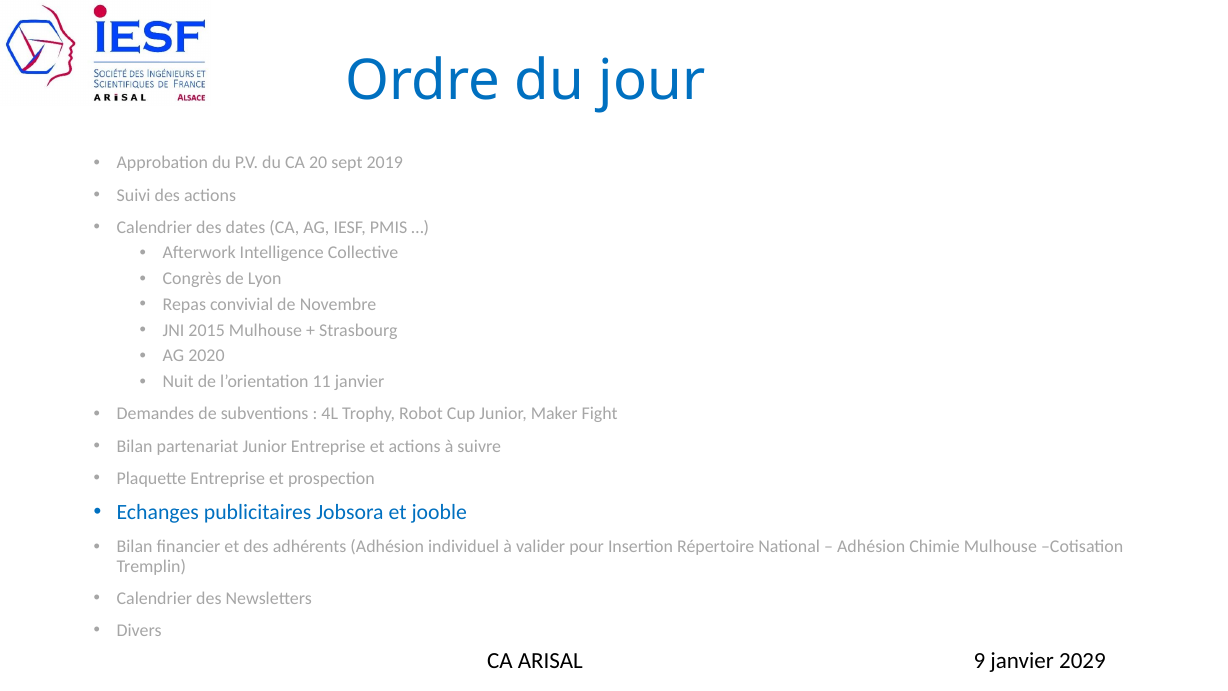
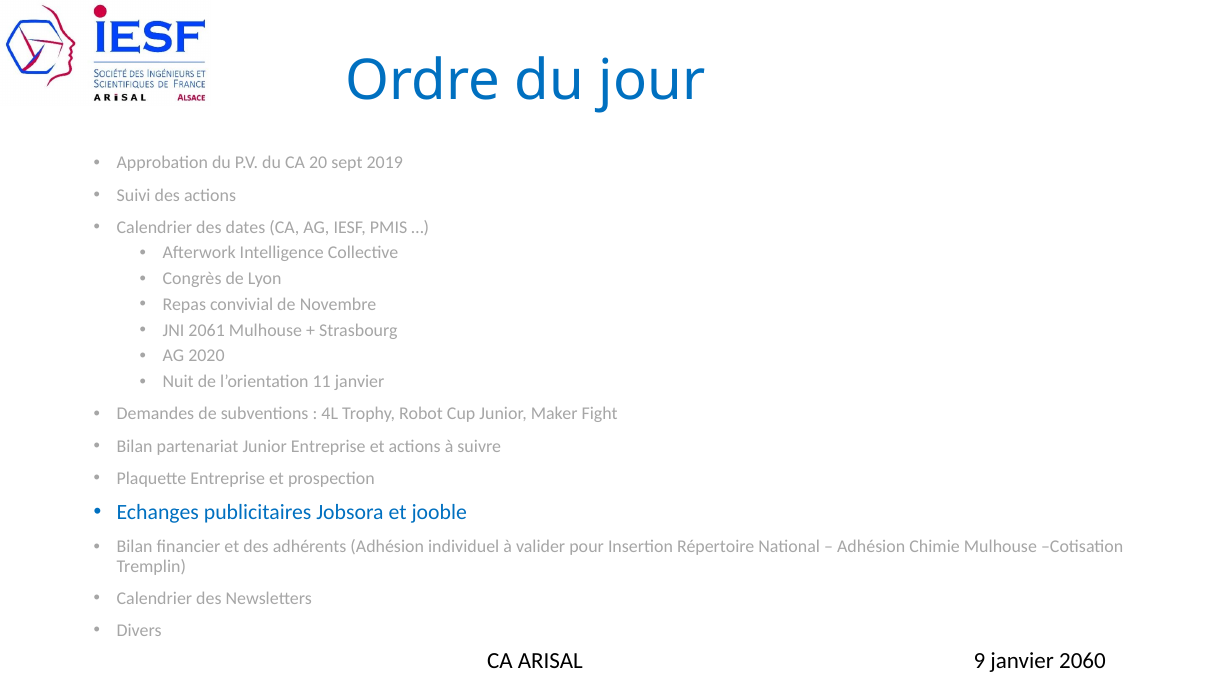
2015: 2015 -> 2061 (207, 330)
2029: 2029 -> 2060 (1082, 660)
